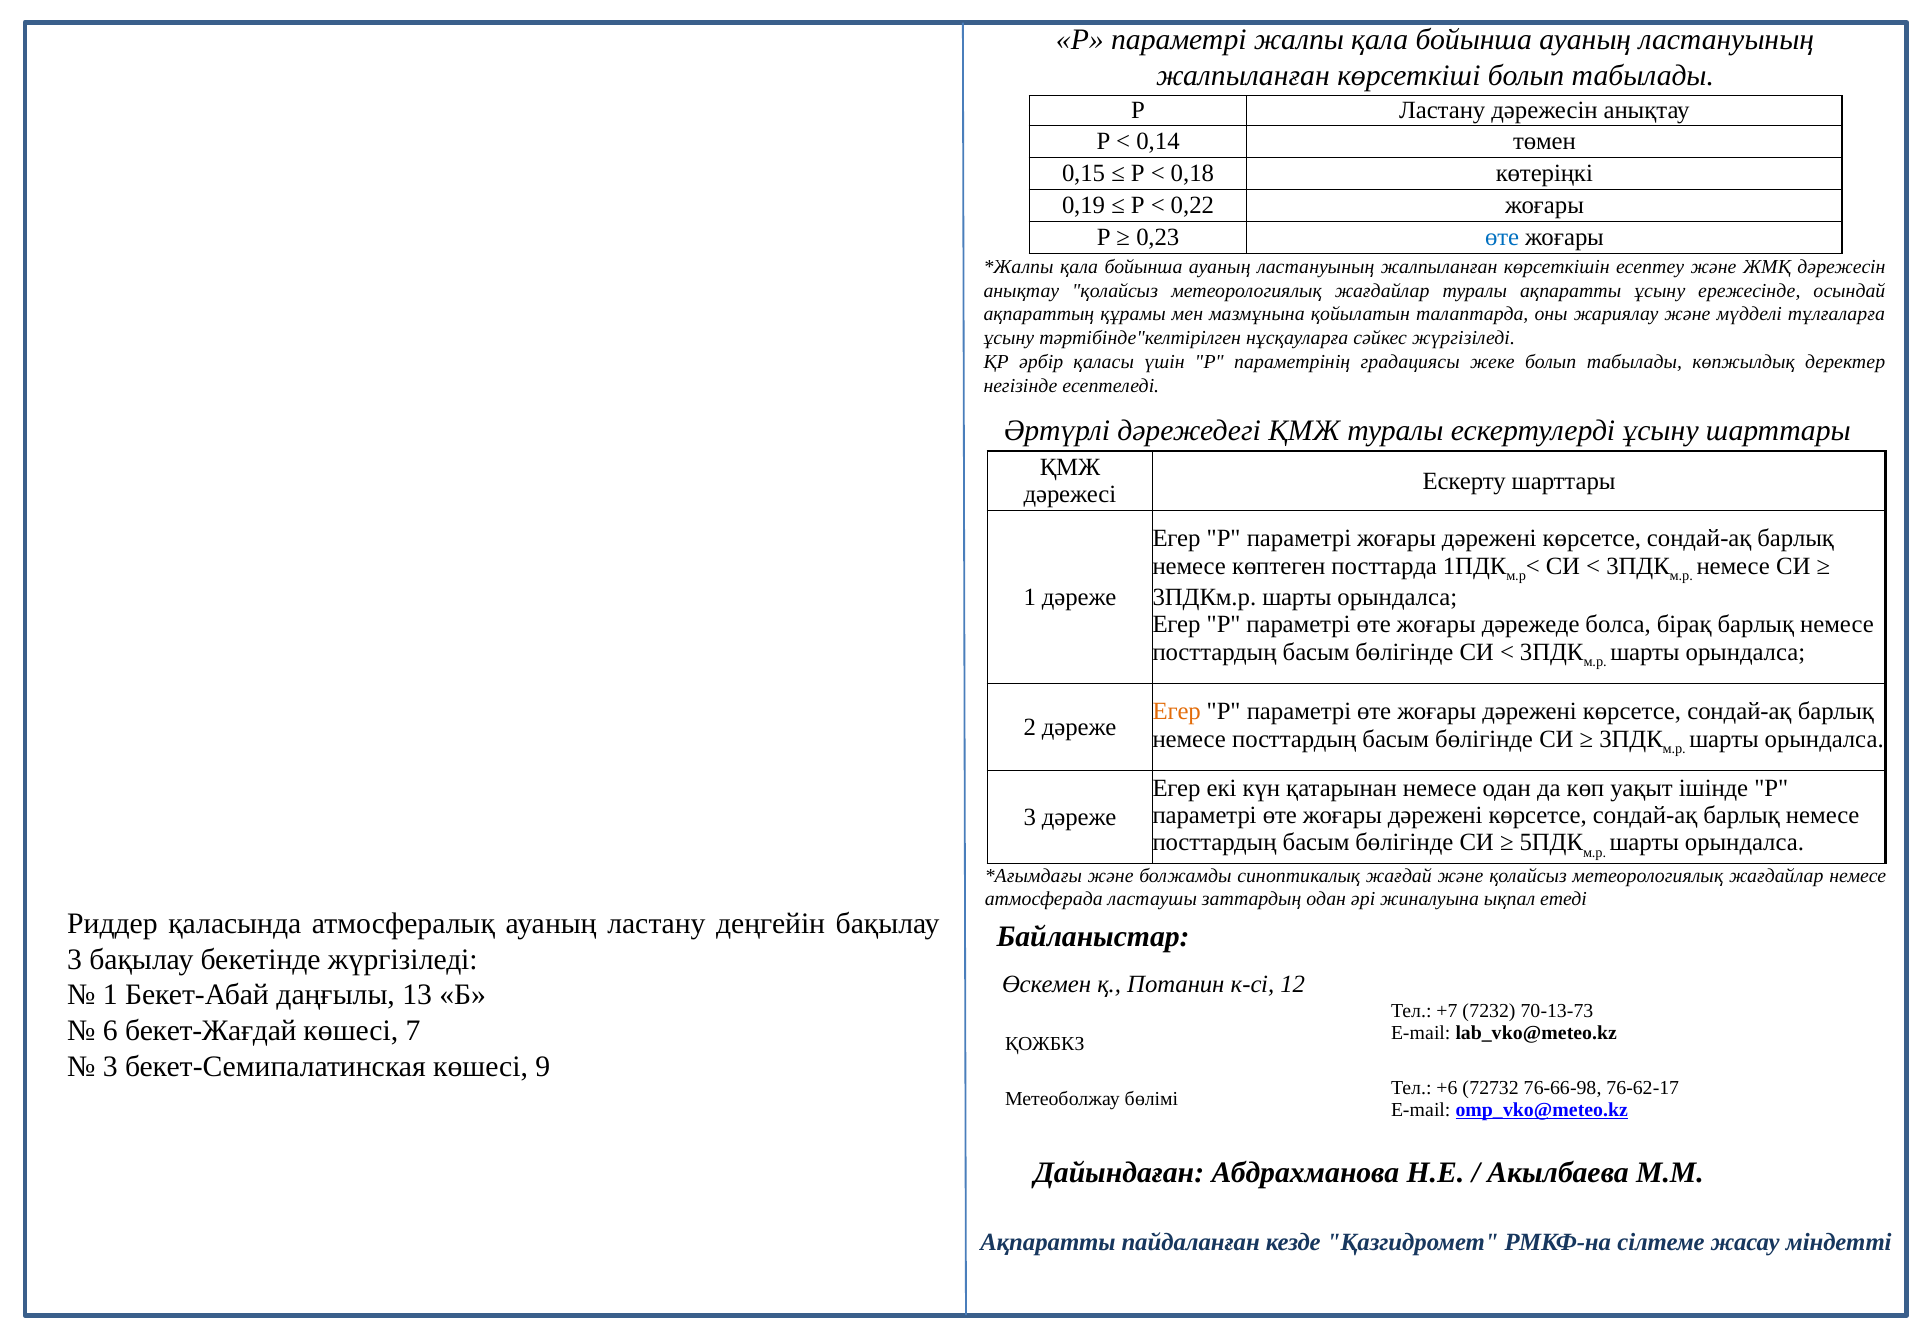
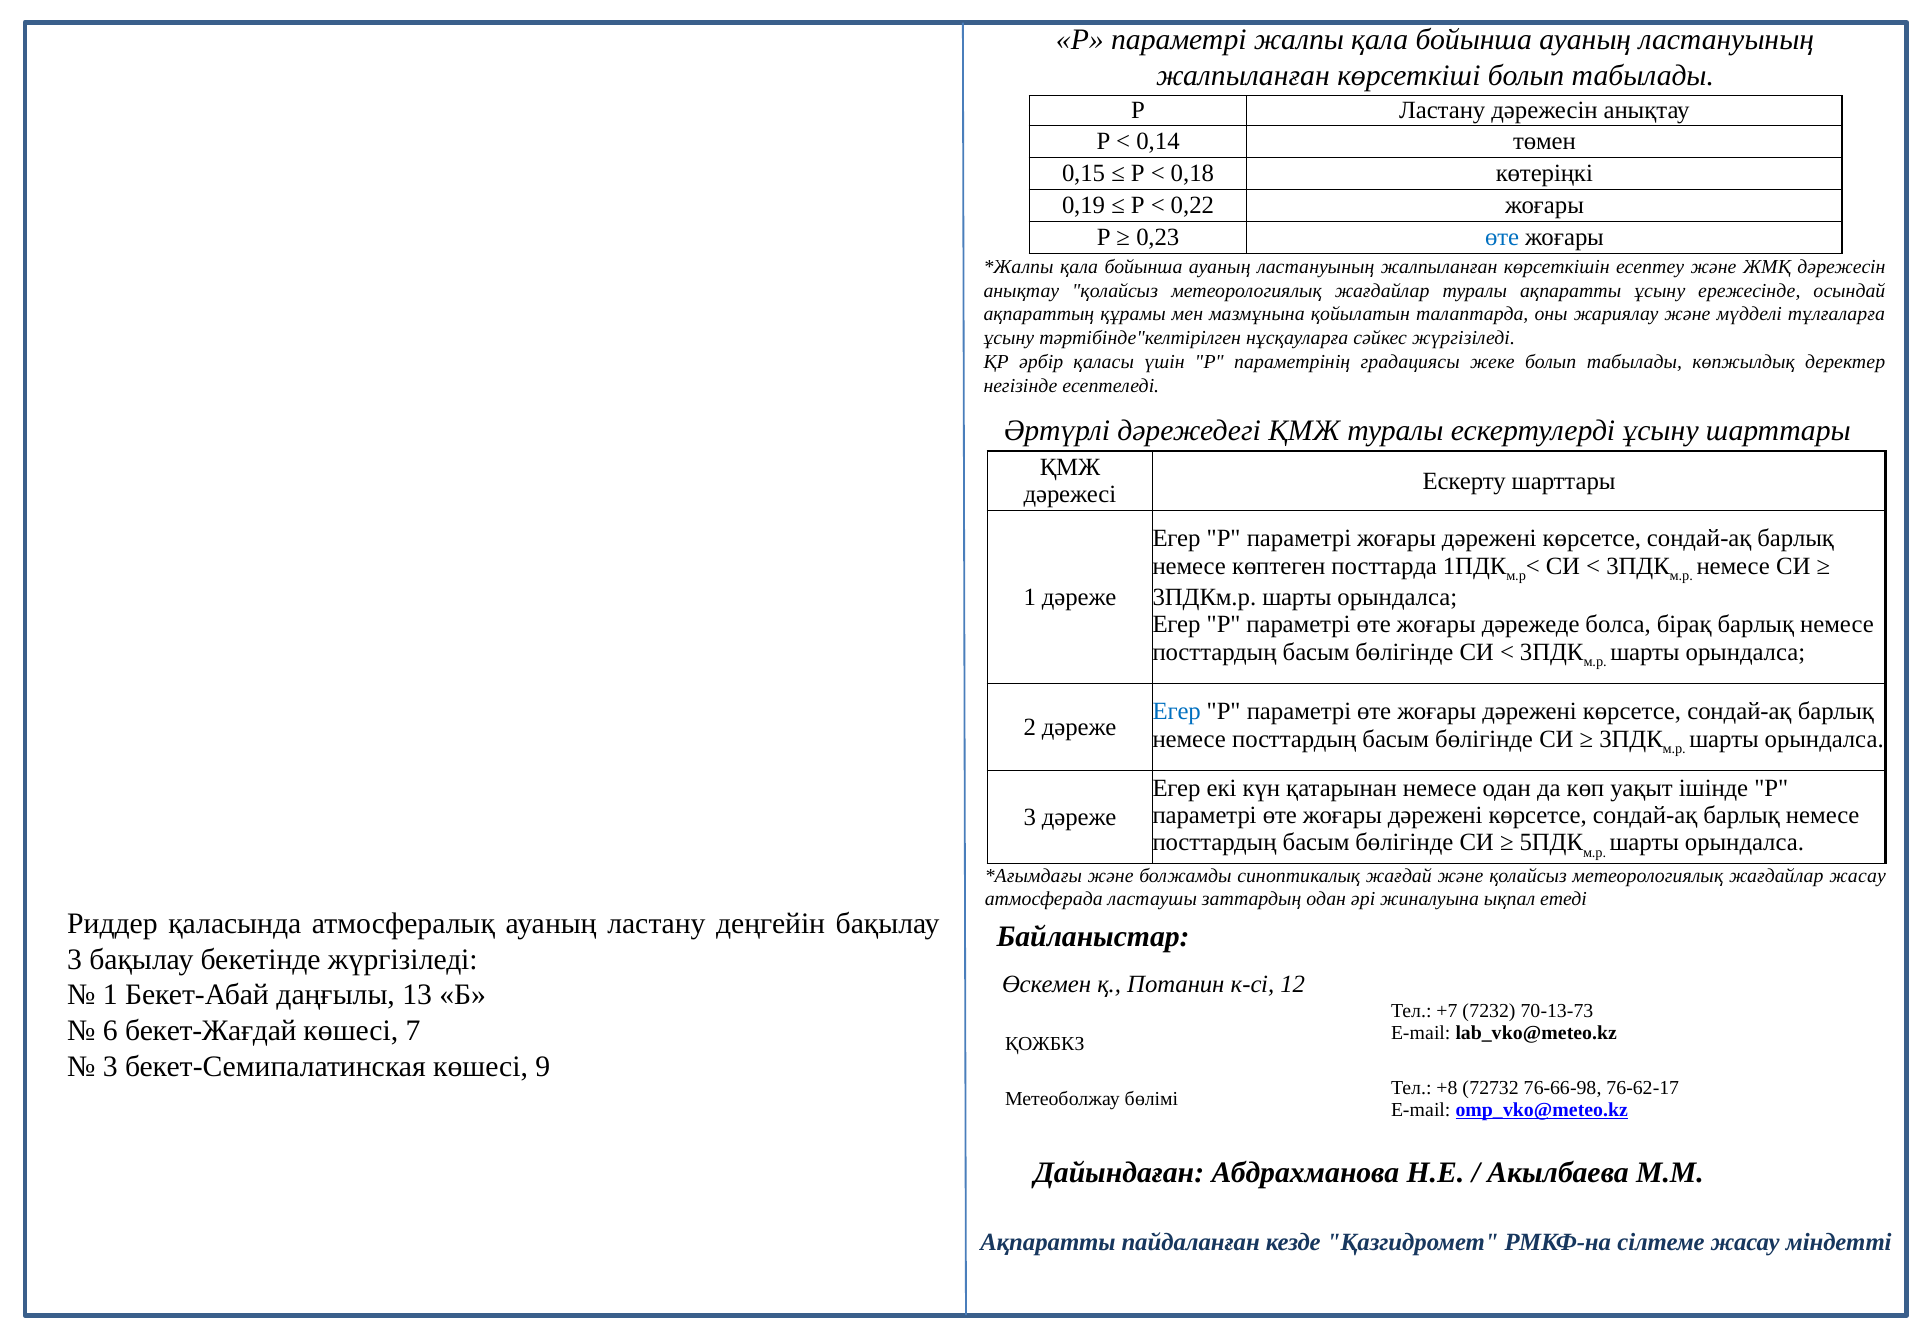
Егер colour: orange -> blue (1177, 711)
жағдайлар немесе: немесе -> жасау (1858, 875)
+6: +6 -> +8 (1447, 1087)
